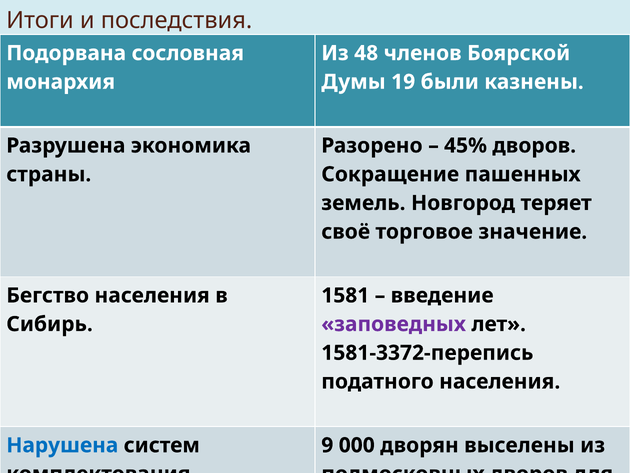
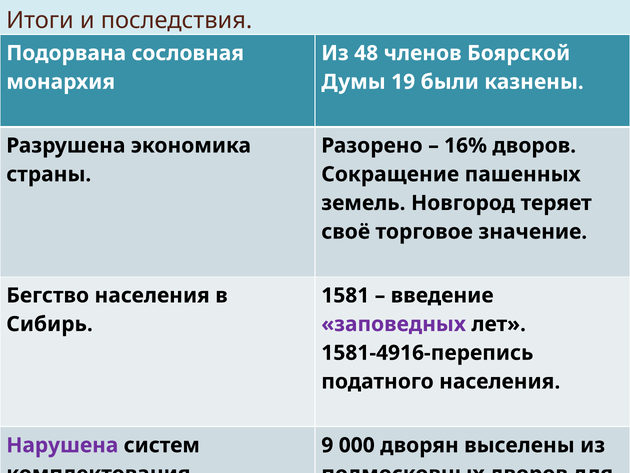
45%: 45% -> 16% (466, 145)
1581-3372-перепись: 1581-3372-перепись -> 1581-4916-перепись (427, 353)
Нарушена colour: blue -> purple (62, 445)
